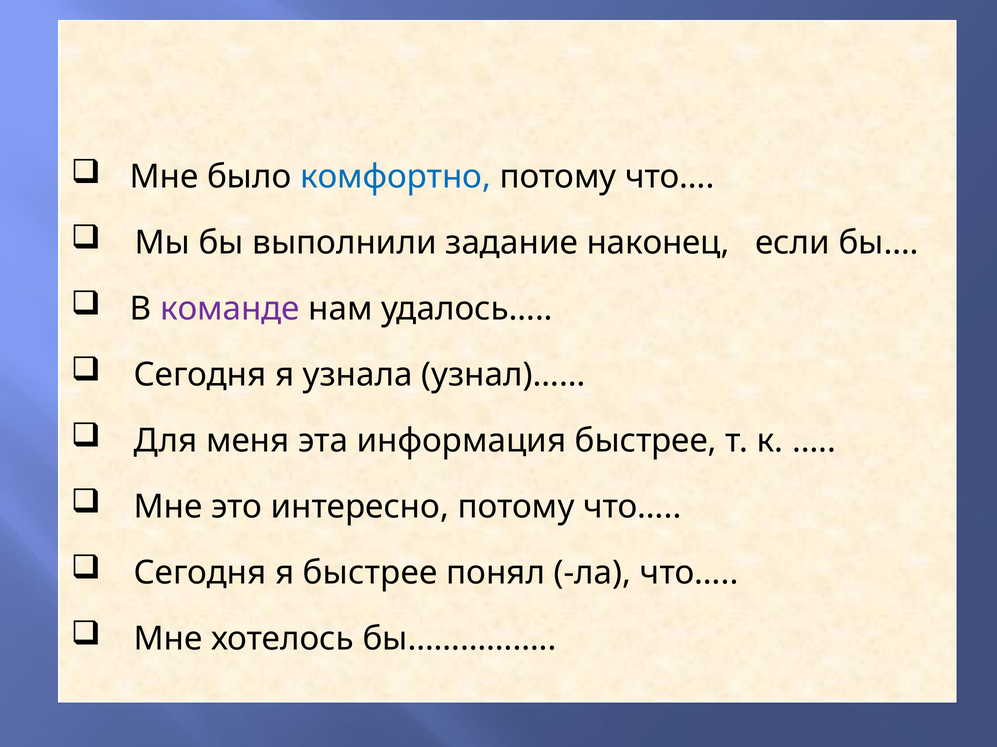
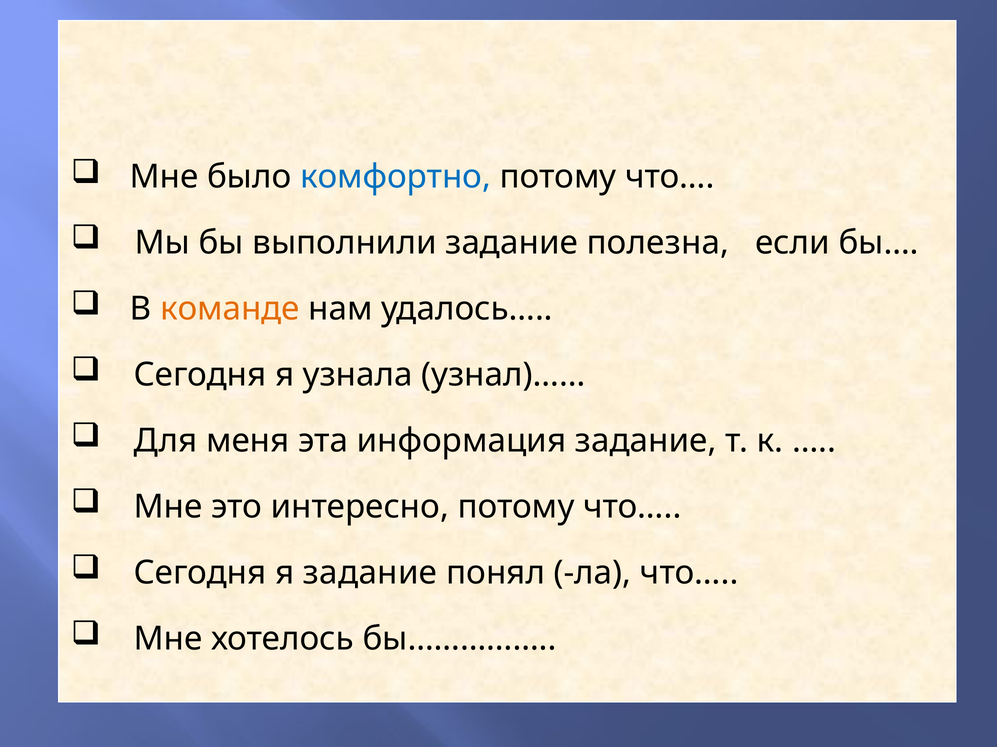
наконец: наконец -> полезна (658, 243)
команде colour: purple -> orange (230, 309)
информация быстрее: быстрее -> задание (646, 441)
я быстрее: быстрее -> задание (370, 573)
